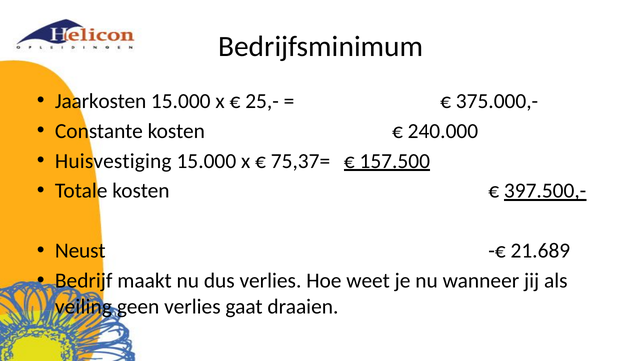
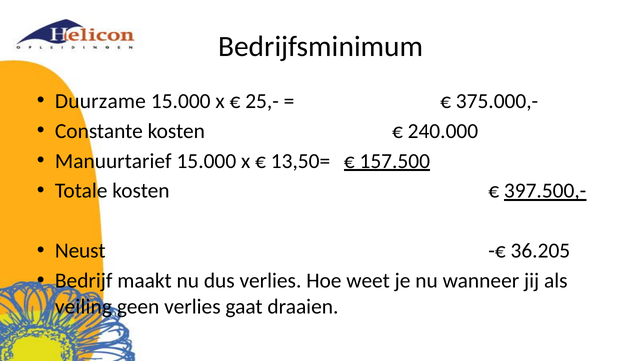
Jaarkosten: Jaarkosten -> Duurzame (100, 101)
Huisvestiging: Huisvestiging -> Manuurtarief (113, 161)
75,37=: 75,37= -> 13,50= (301, 161)
21.689: 21.689 -> 36.205 (540, 251)
